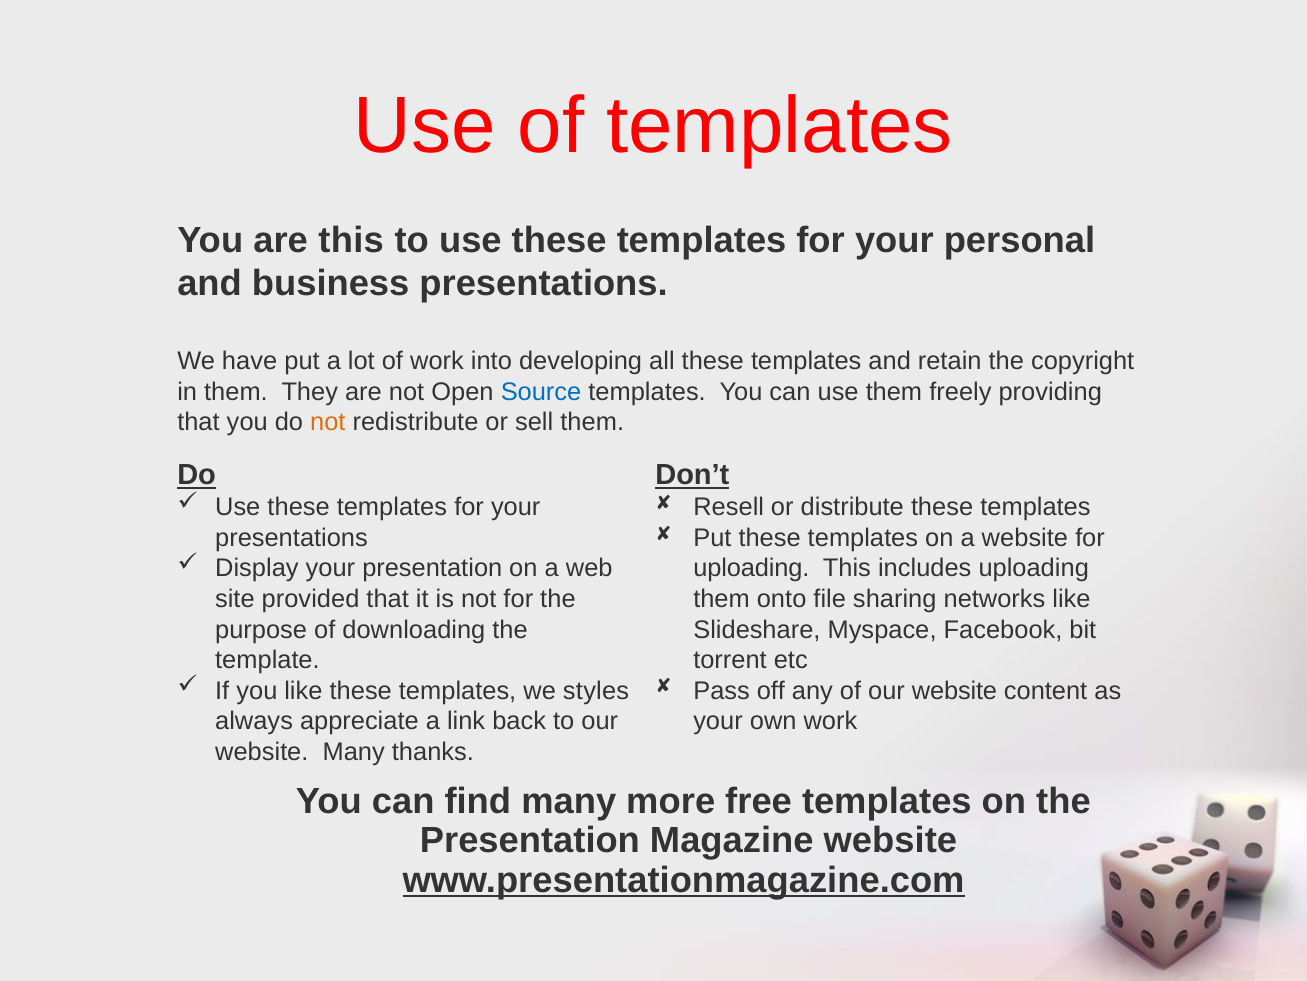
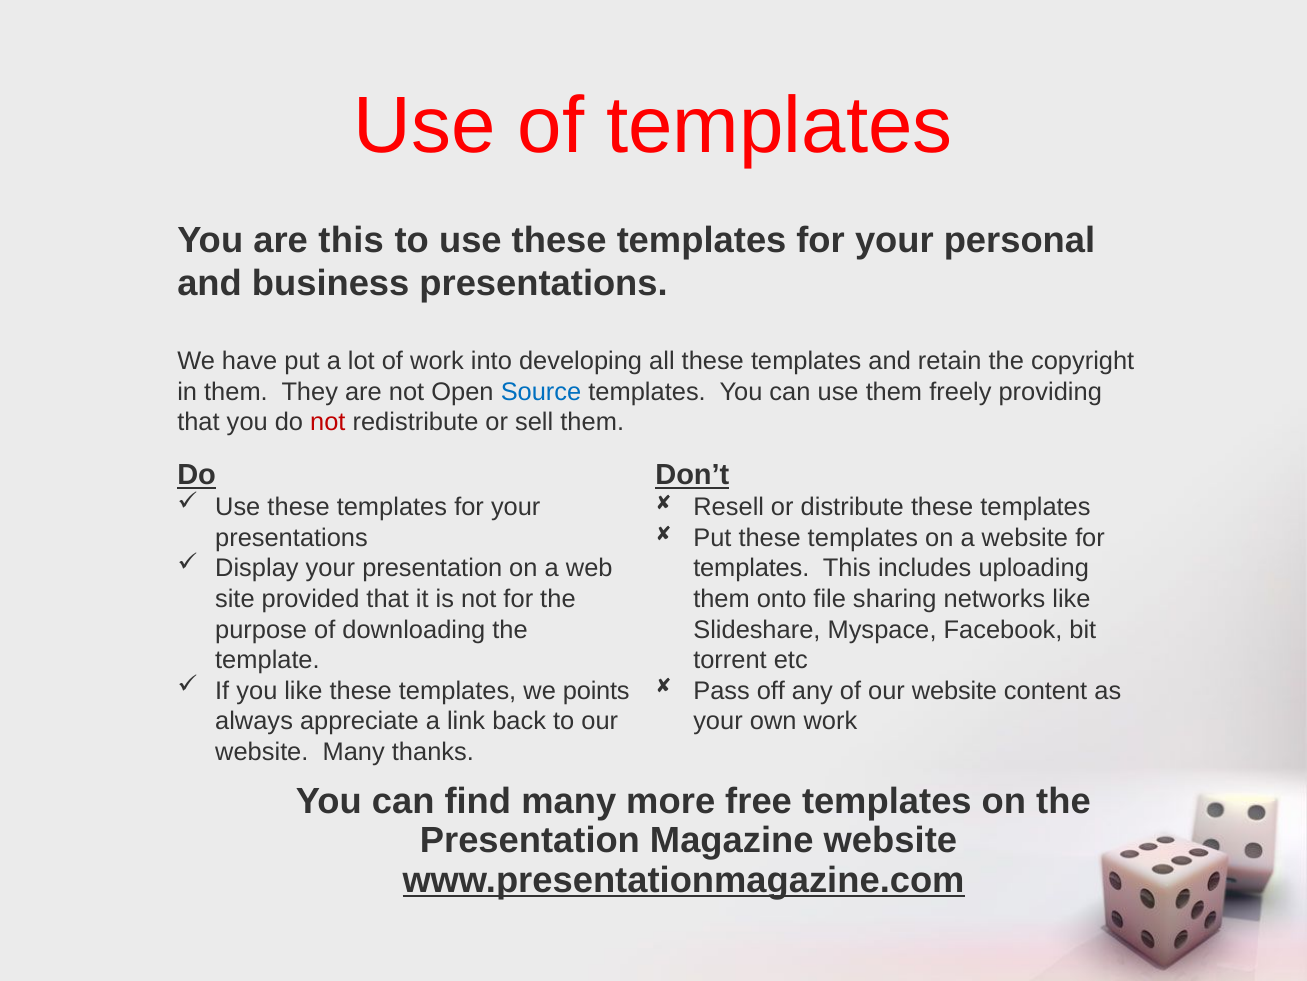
not colour: orange -> red (328, 422)
uploading: uploading -> templates (751, 568)
styles: styles -> points (596, 690)
